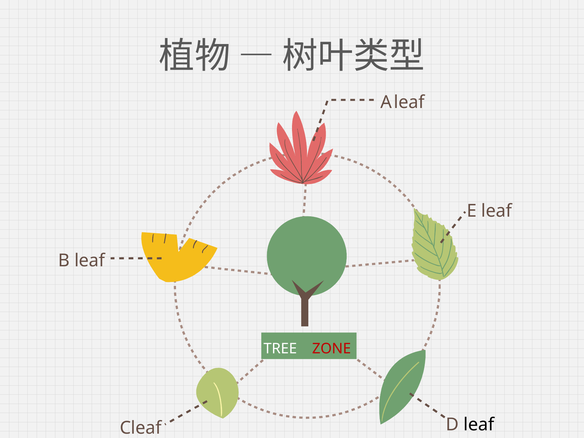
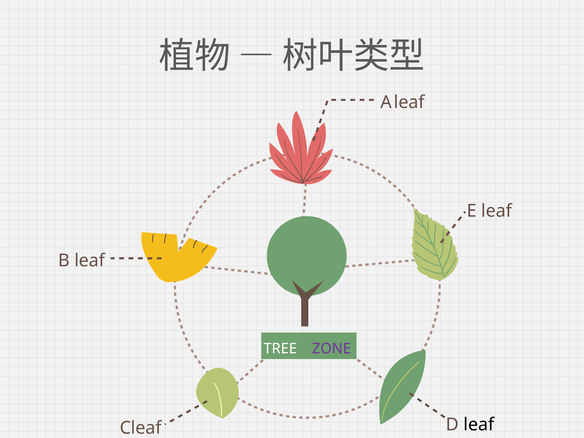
ZONE colour: red -> purple (332, 349)
